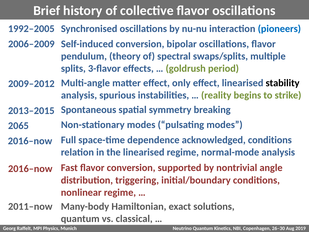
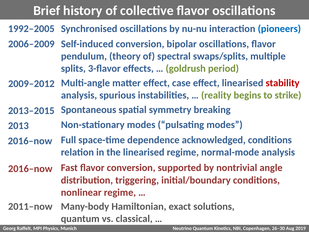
only: only -> case (181, 83)
stability colour: black -> red (283, 83)
2065: 2065 -> 2013 (18, 126)
